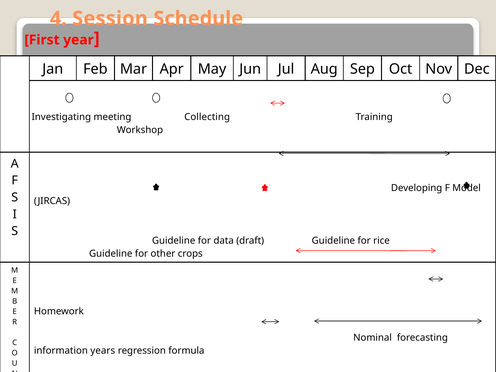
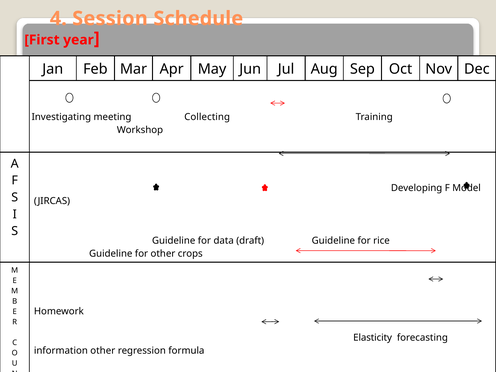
Nominal: Nominal -> Elasticity (373, 338)
information years: years -> other (103, 351)
